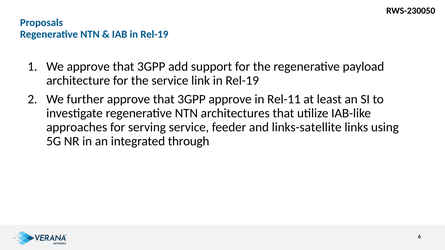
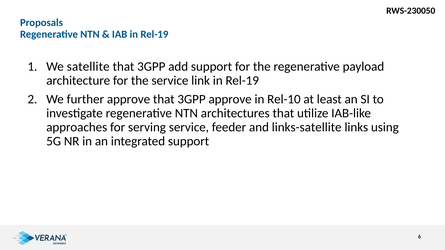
We approve: approve -> satellite (88, 67)
Rel-11: Rel-11 -> Rel-10 (284, 99)
integrated through: through -> support (189, 141)
